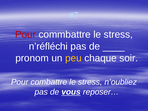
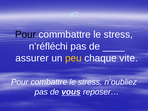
Pour colour: red -> black (25, 34)
pronom: pronom -> assurer (32, 58)
soir: soir -> vite (129, 58)
